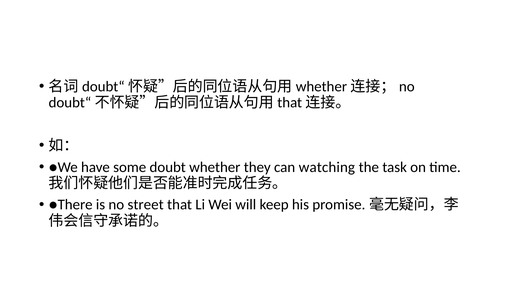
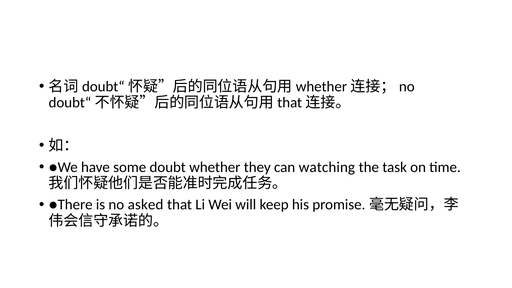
street: street -> asked (146, 205)
